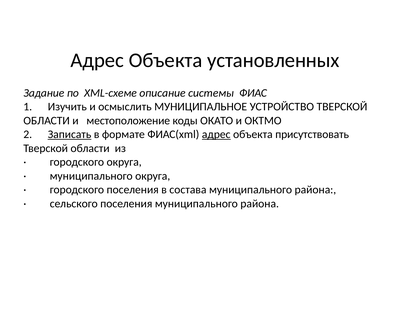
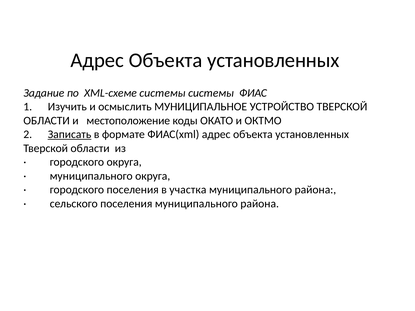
XML-схеме описание: описание -> системы (162, 93)
адрес underline: present -> none (216, 135)
присутствовать: присутствовать -> установленных (312, 135)
состава: состава -> участка (188, 190)
